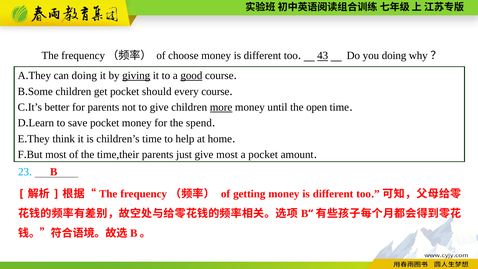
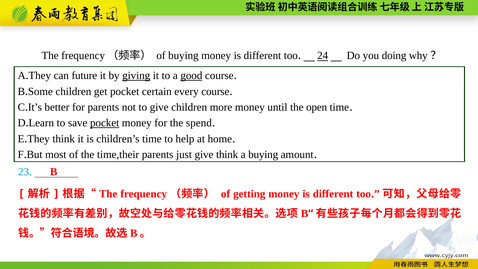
of choose: choose -> buying (183, 56)
43: 43 -> 24 (323, 56)
can doing: doing -> future (84, 76)
should: should -> certain (157, 91)
more underline: present -> none (221, 107)
pocket underline: none -> present (105, 123)
give most: most -> think (227, 154)
a pocket: pocket -> buying (263, 154)
